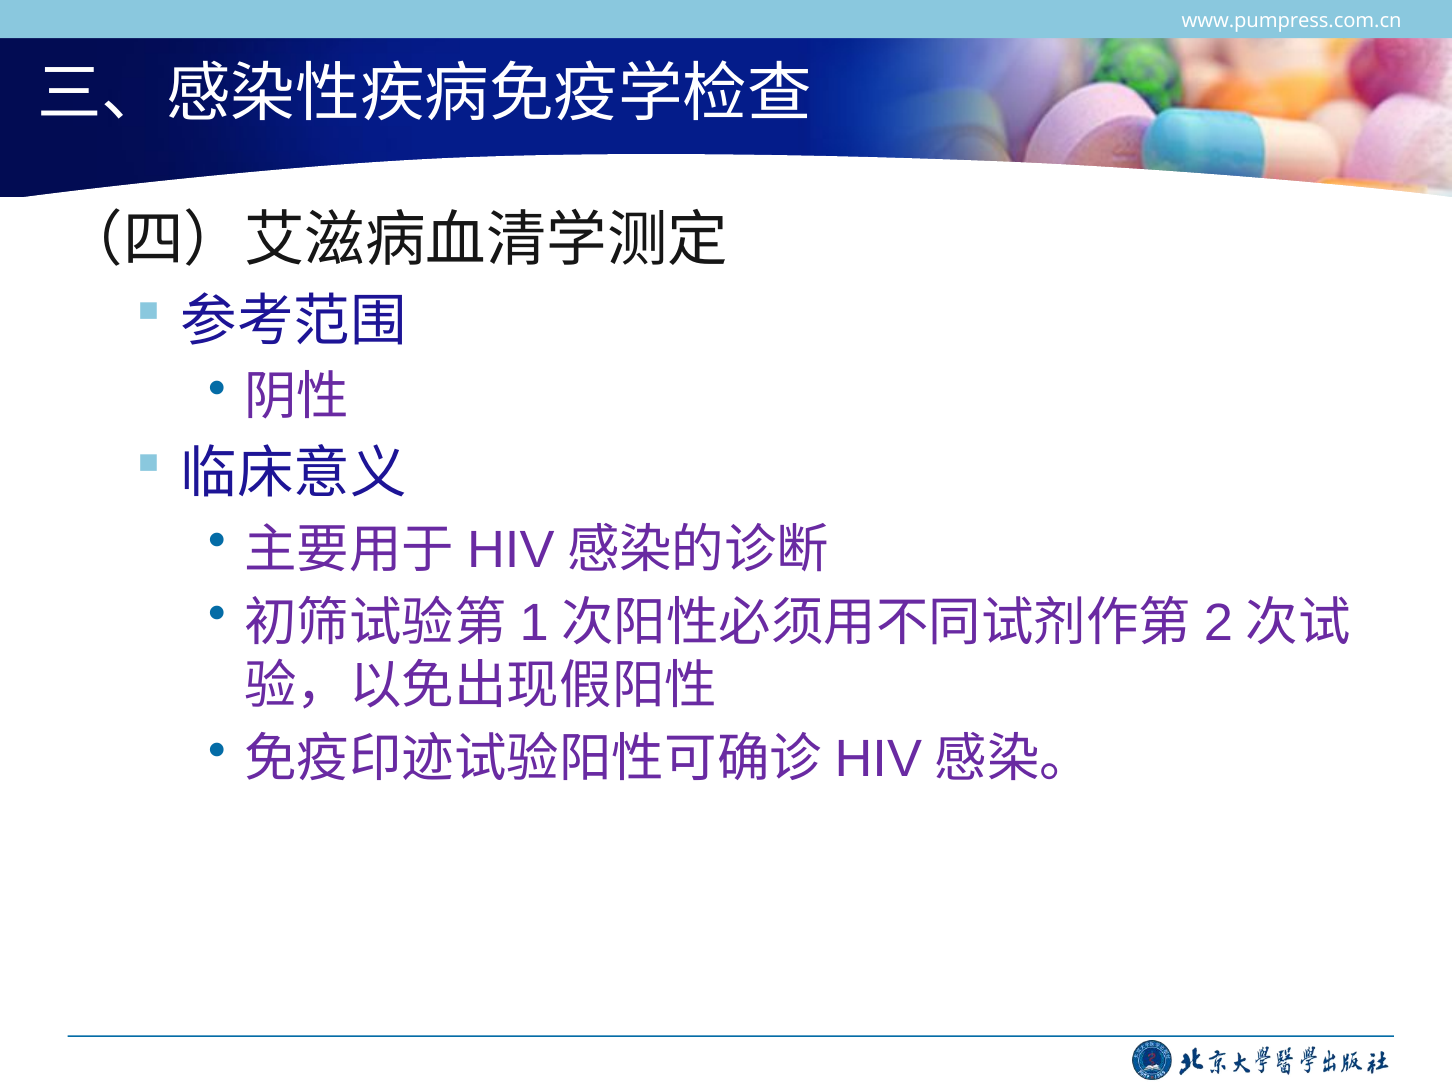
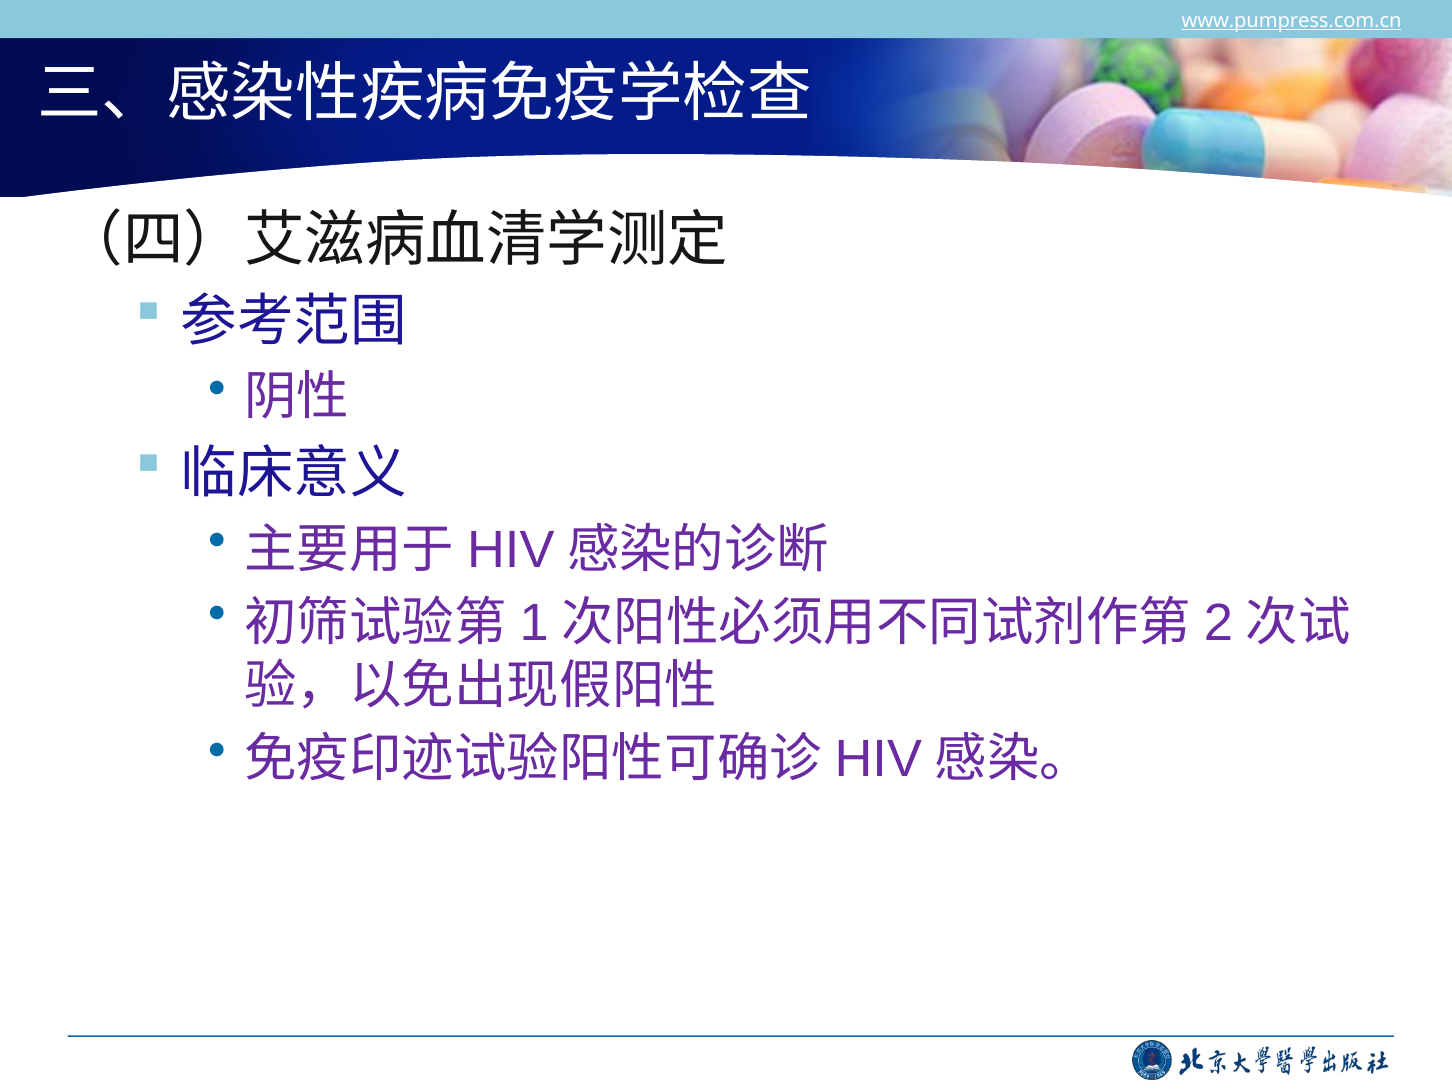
www.pumpress.com.cn underline: none -> present (1292, 21)
